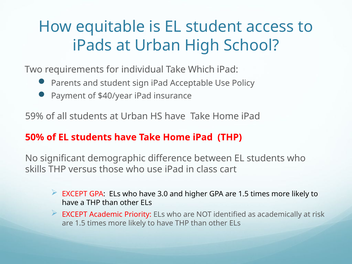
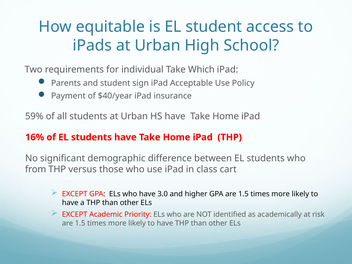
50%: 50% -> 16% (35, 137)
skills: skills -> from (36, 169)
